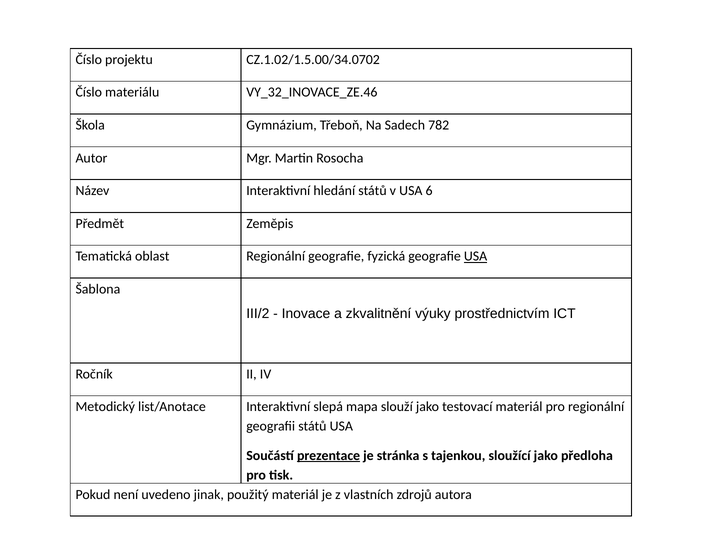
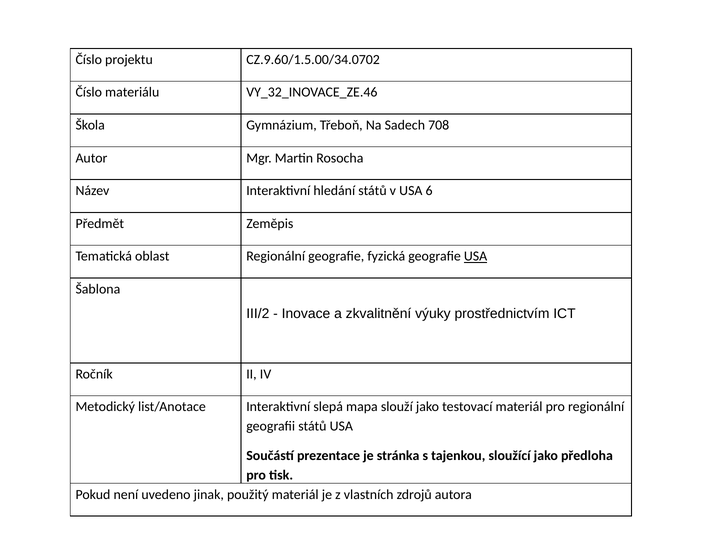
CZ.1.02/1.5.00/34.0702: CZ.1.02/1.5.00/34.0702 -> CZ.9.60/1.5.00/34.0702 (313, 60)
782: 782 -> 708 (439, 125)
prezentace underline: present -> none (329, 455)
